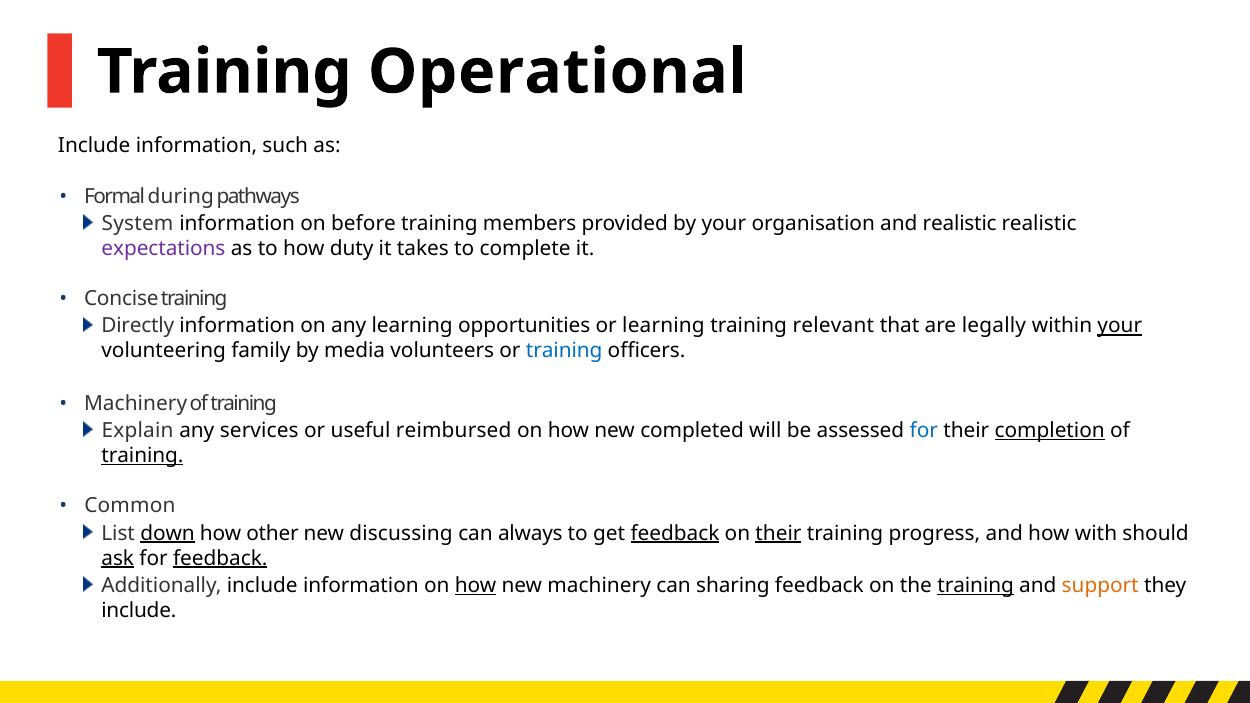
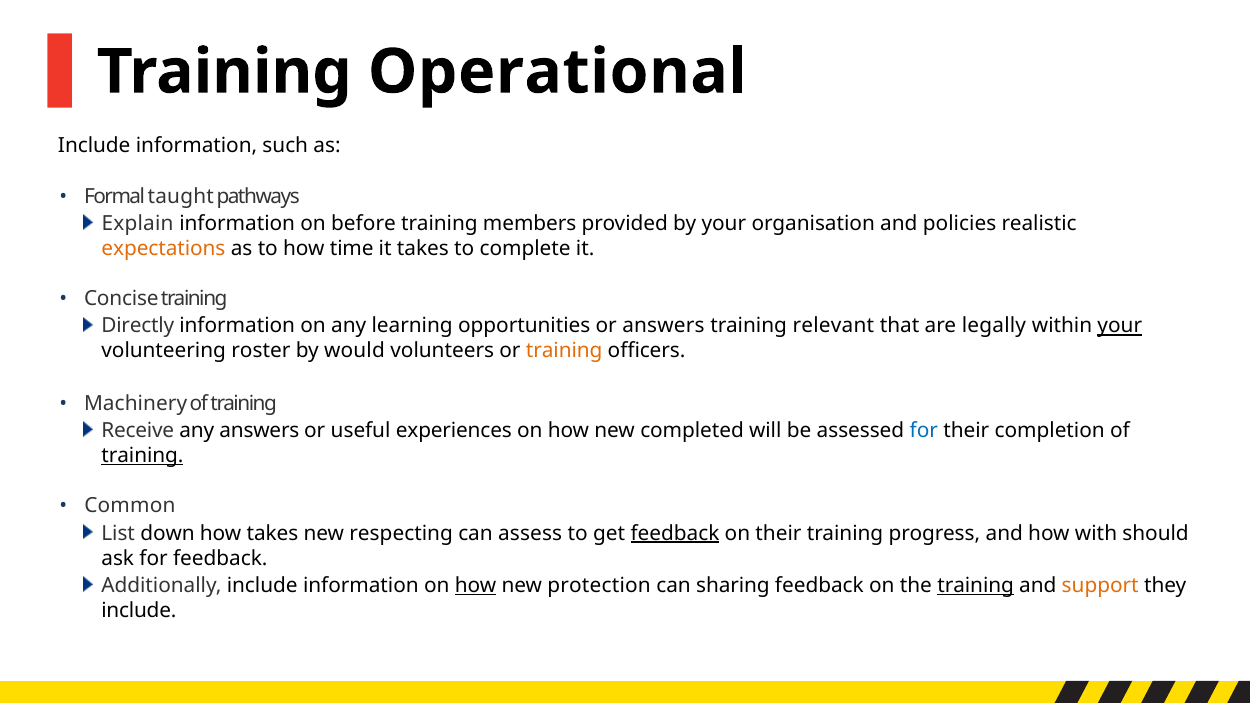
during: during -> taught (181, 196)
System: System -> Explain (138, 224)
and realistic: realistic -> policies (960, 224)
expectations colour: purple -> orange (163, 249)
duty: duty -> time (352, 249)
or learning: learning -> answers (663, 326)
family: family -> roster (261, 351)
media: media -> would (354, 351)
training colour: blue -> orange (564, 351)
Explain: Explain -> Receive (138, 431)
any services: services -> answers (259, 431)
reimbursed: reimbursed -> experiences (454, 431)
completion underline: present -> none (1050, 431)
down underline: present -> none (168, 533)
how other: other -> takes (272, 533)
discussing: discussing -> respecting (401, 533)
always: always -> assess (530, 533)
their underline: present -> none (778, 533)
ask underline: present -> none (118, 558)
feedback underline: present -> none (220, 558)
new machinery: machinery -> protection (599, 586)
